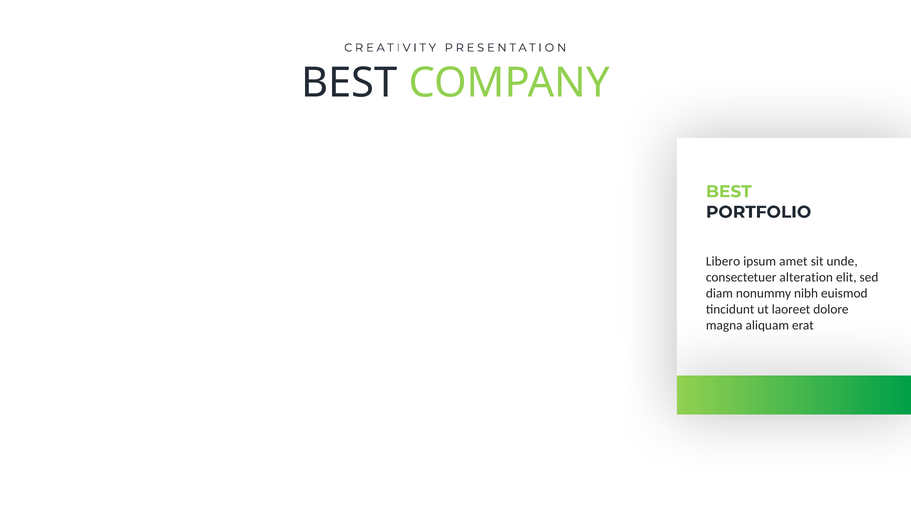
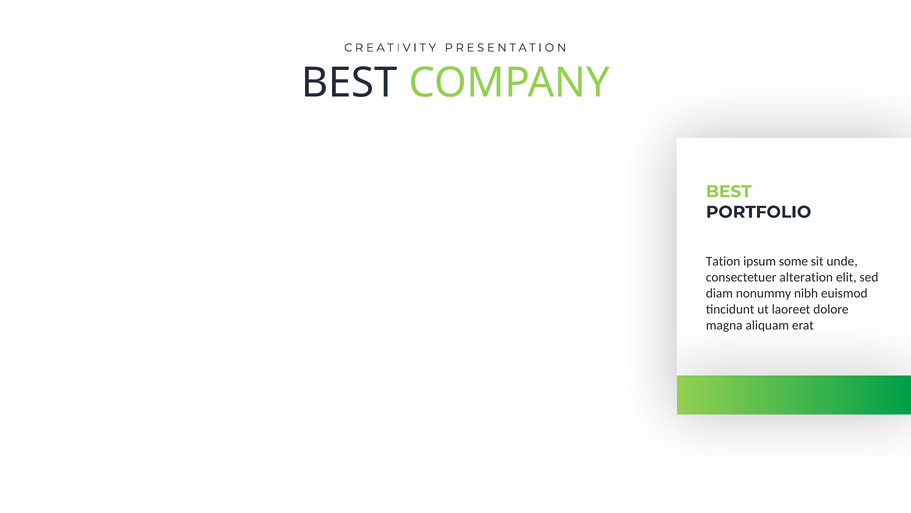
Libero: Libero -> Tation (723, 261)
amet: amet -> some (793, 261)
